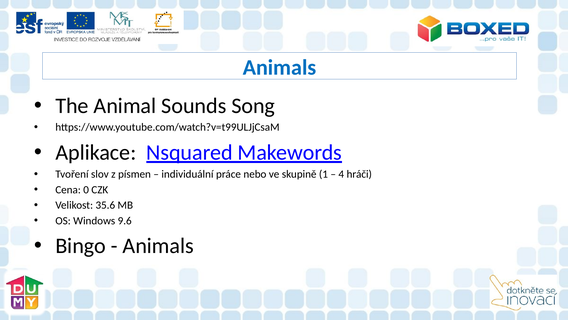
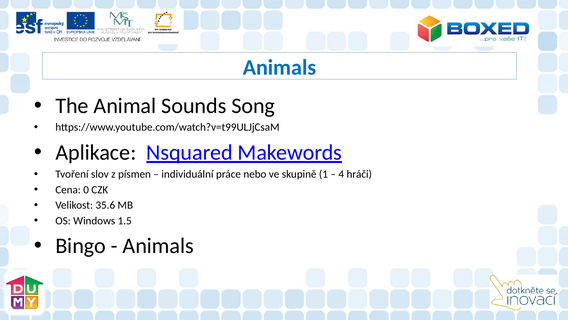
9.6: 9.6 -> 1.5 (125, 221)
